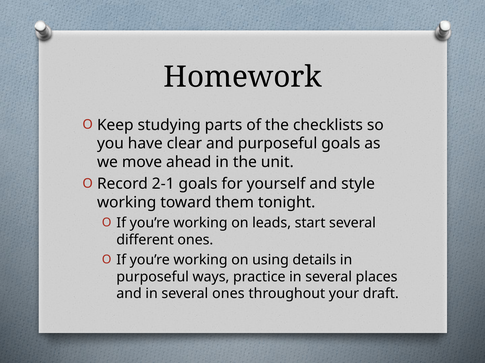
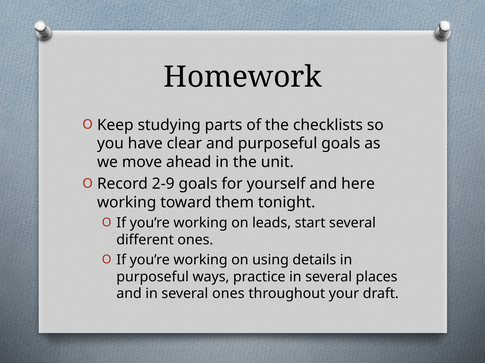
2-1: 2-1 -> 2-9 (163, 184)
style: style -> here (358, 184)
